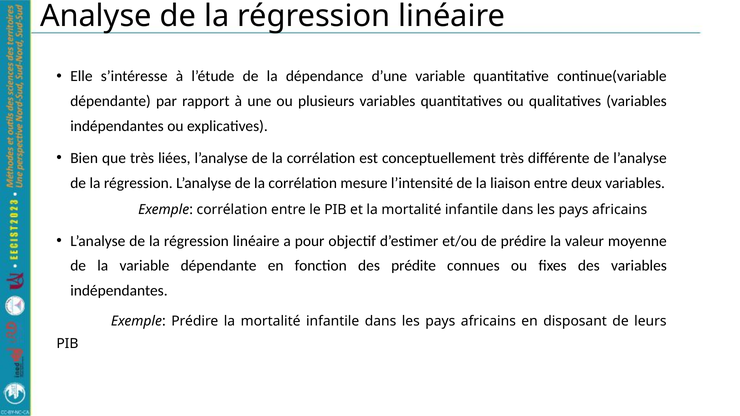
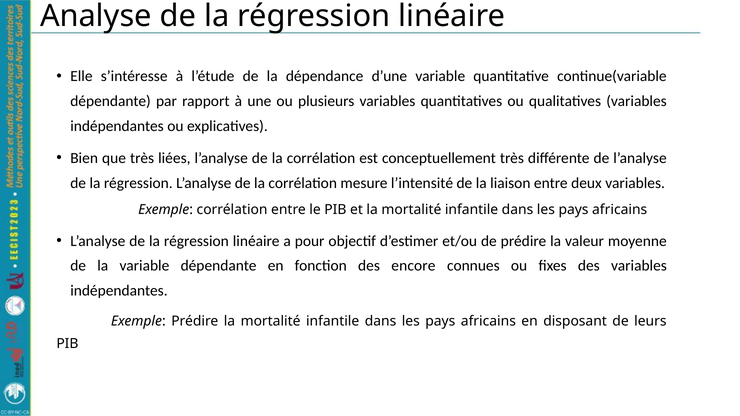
prédite: prédite -> encore (413, 266)
